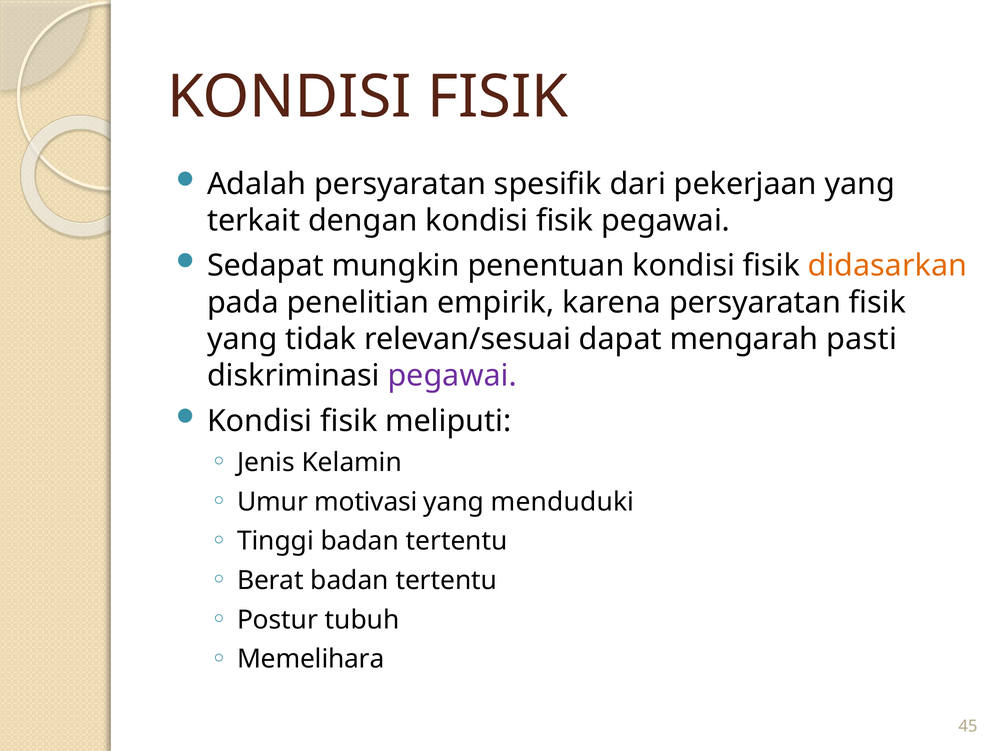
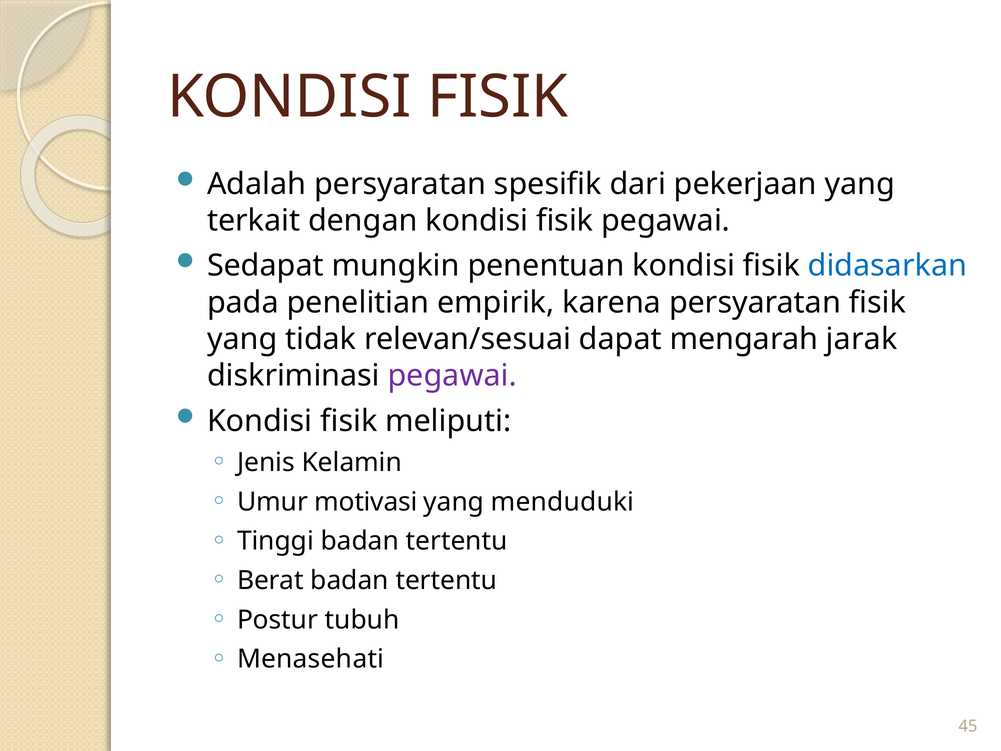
didasarkan colour: orange -> blue (887, 266)
pasti: pasti -> jarak (862, 339)
Memelihara: Memelihara -> Menasehati (311, 659)
